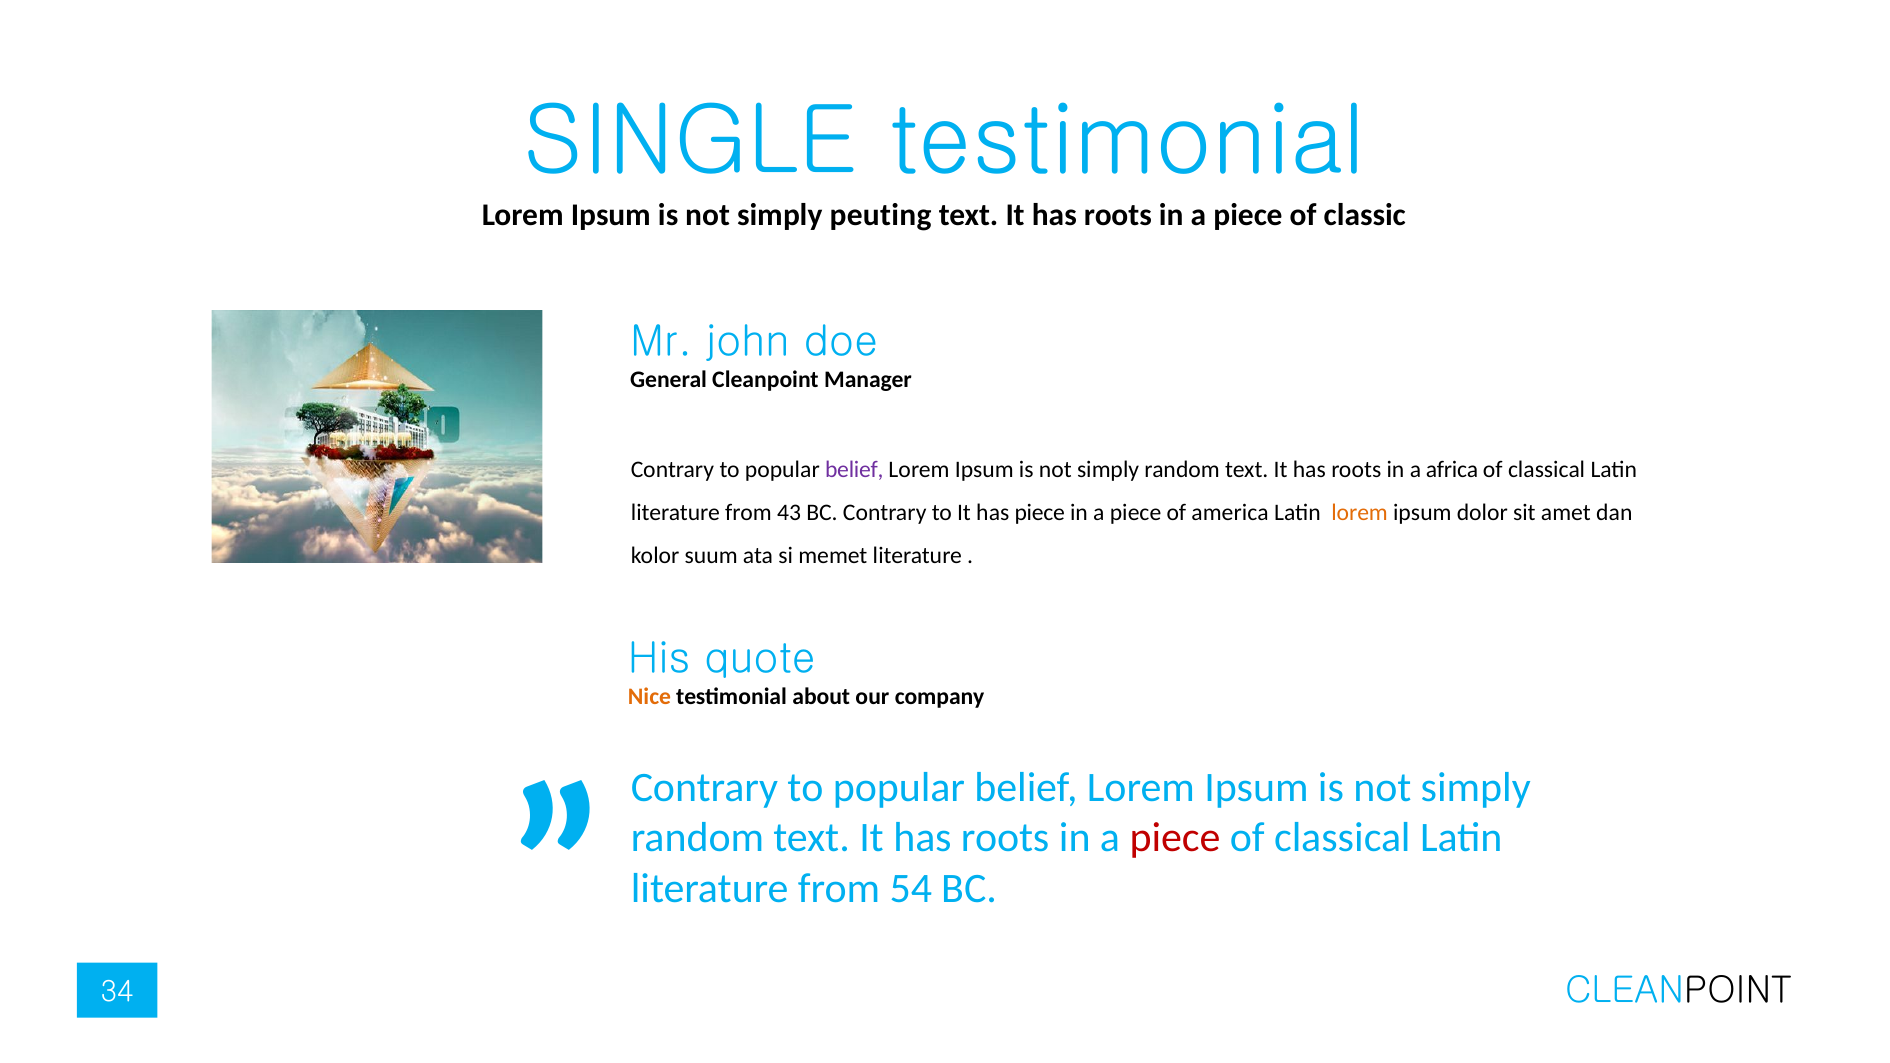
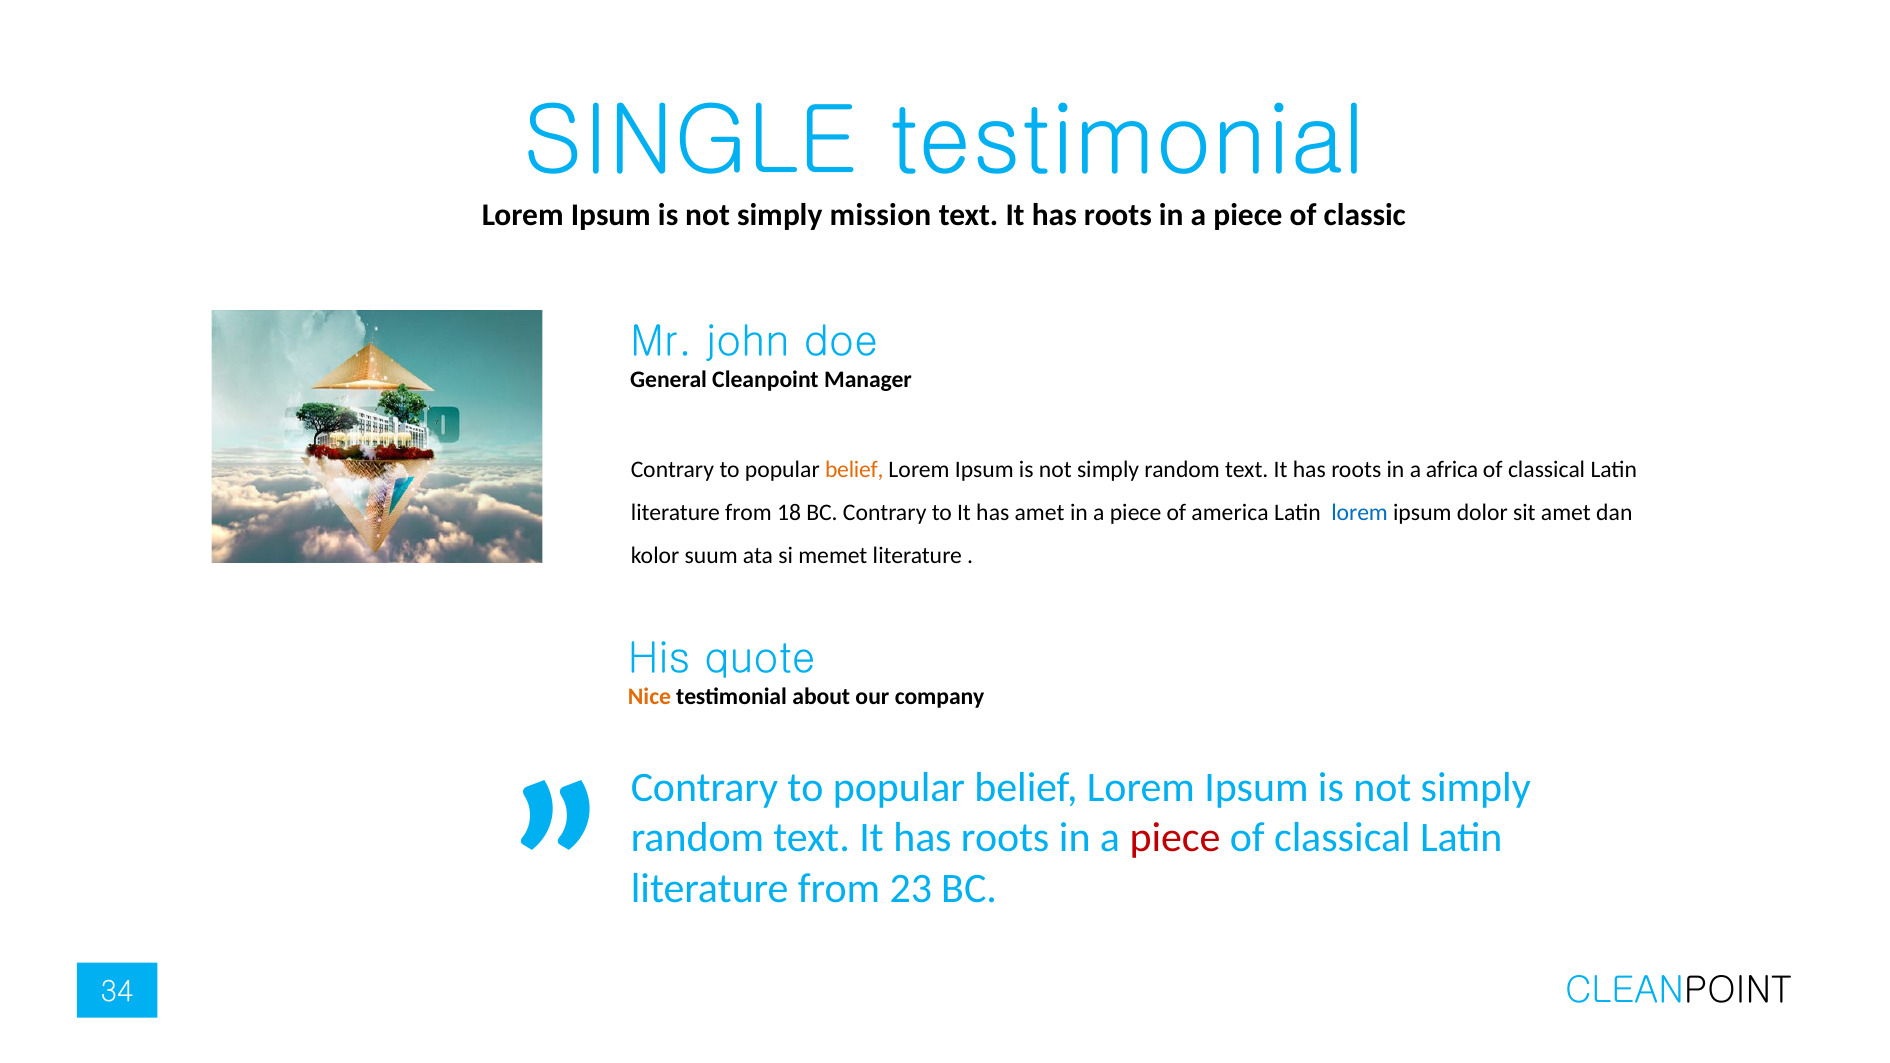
peuting: peuting -> mission (880, 215)
belief colour: purple -> orange (854, 470)
43: 43 -> 18 (789, 513)
has piece: piece -> amet (1040, 513)
lorem colour: orange -> blue (1360, 513)
54: 54 -> 23 (911, 888)
